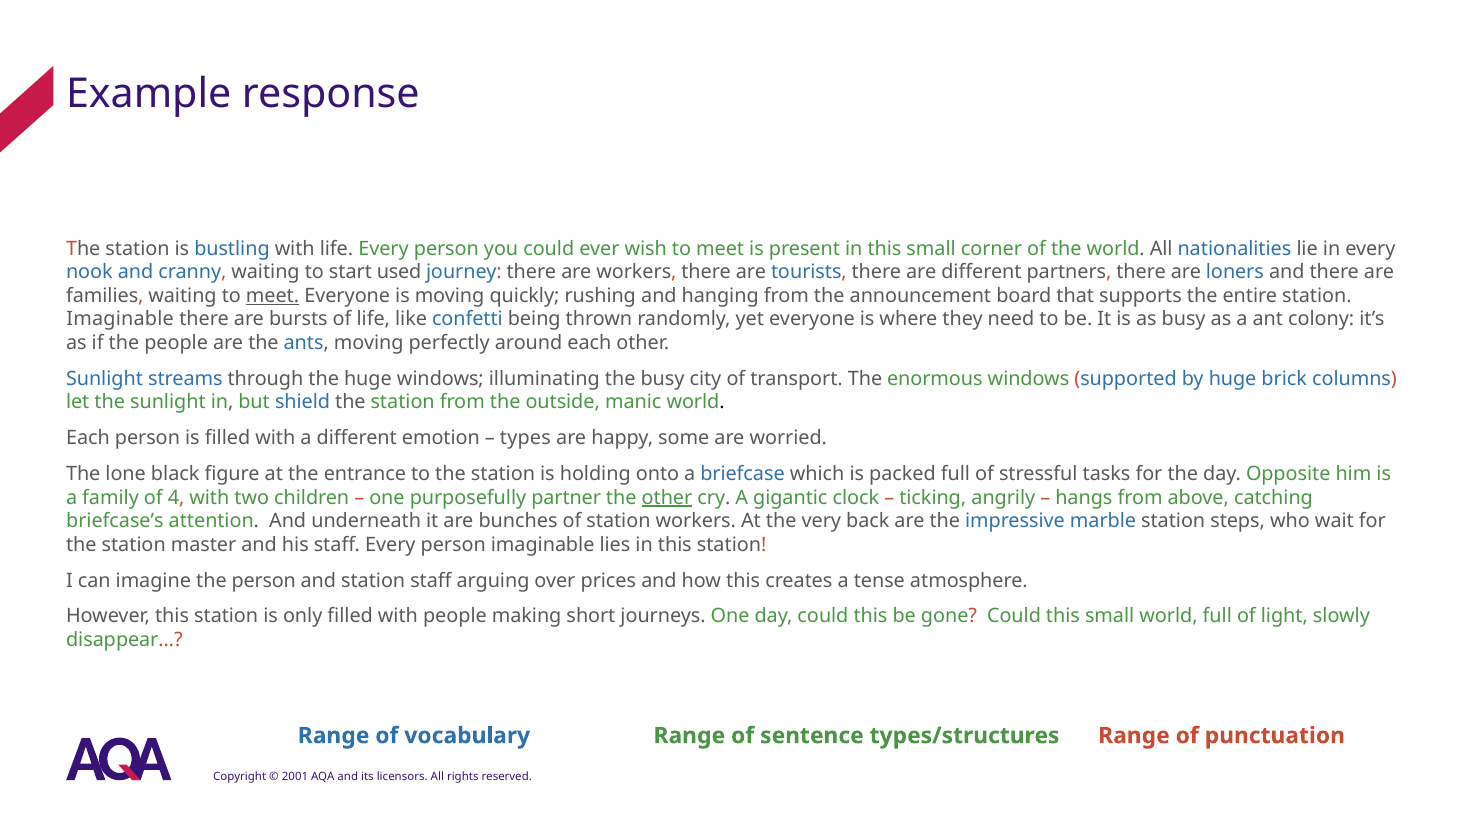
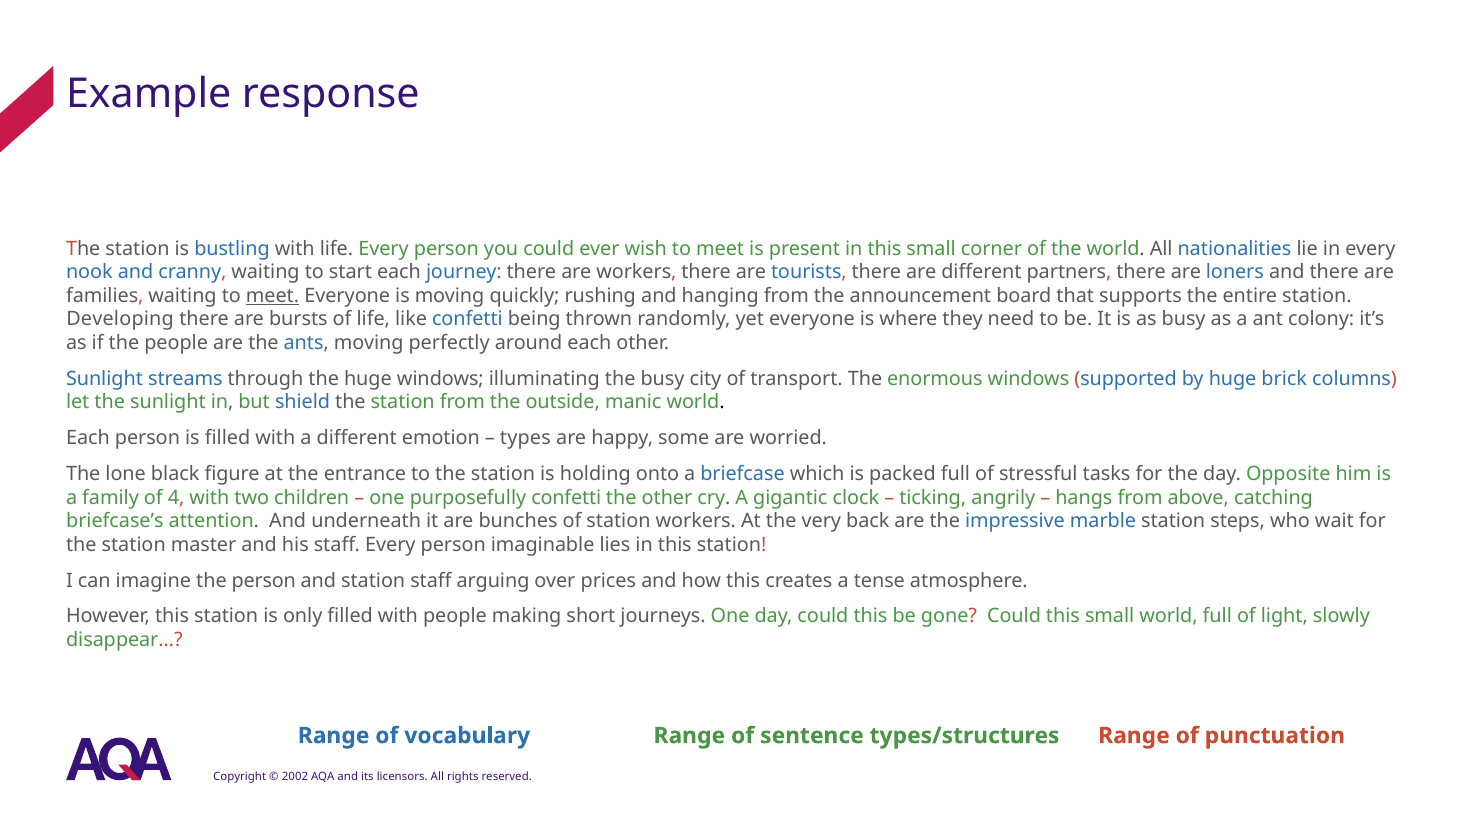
start used: used -> each (399, 272)
Imaginable: Imaginable -> Developing (120, 319)
purposefully partner: partner -> confetti (566, 497)
other underline: present -> none (667, 497)
2001: 2001 -> 2002 (295, 776)
